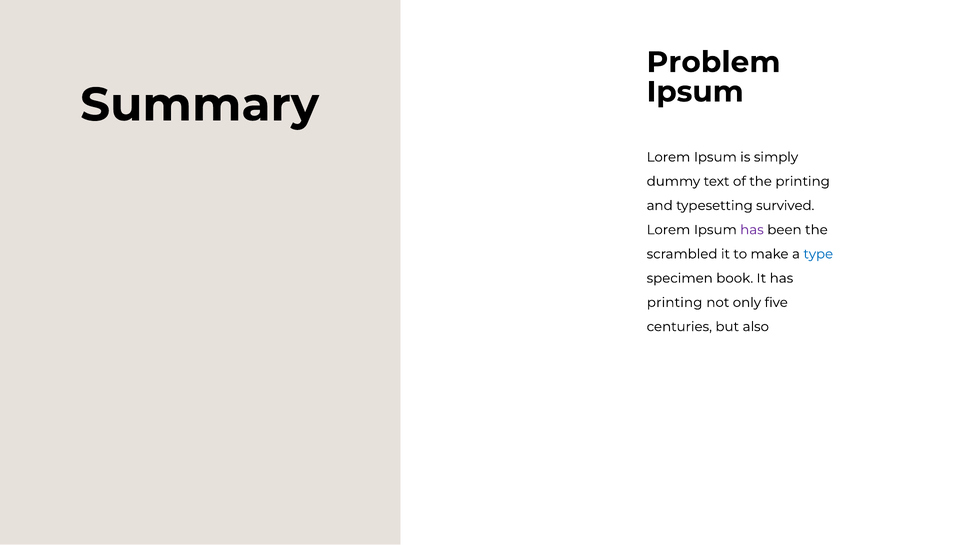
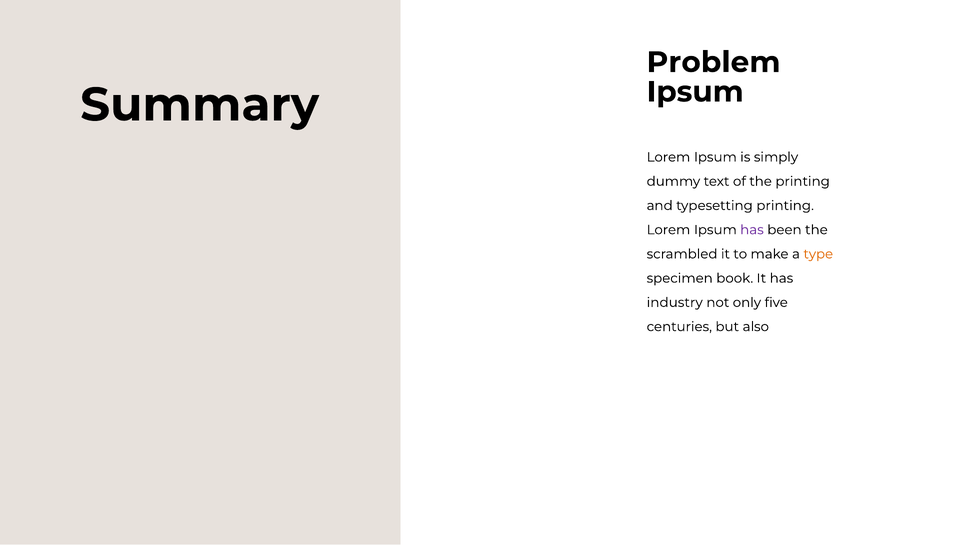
typesetting survived: survived -> printing (785, 206)
type colour: blue -> orange (818, 254)
printing: printing -> industry (675, 303)
